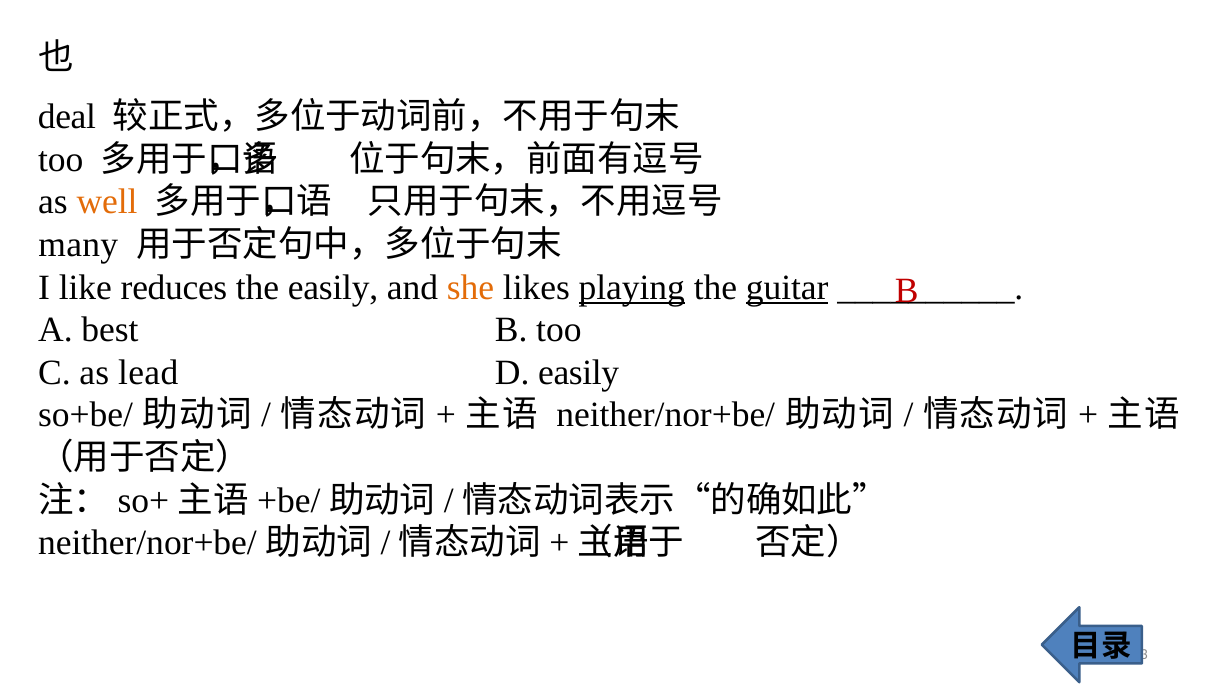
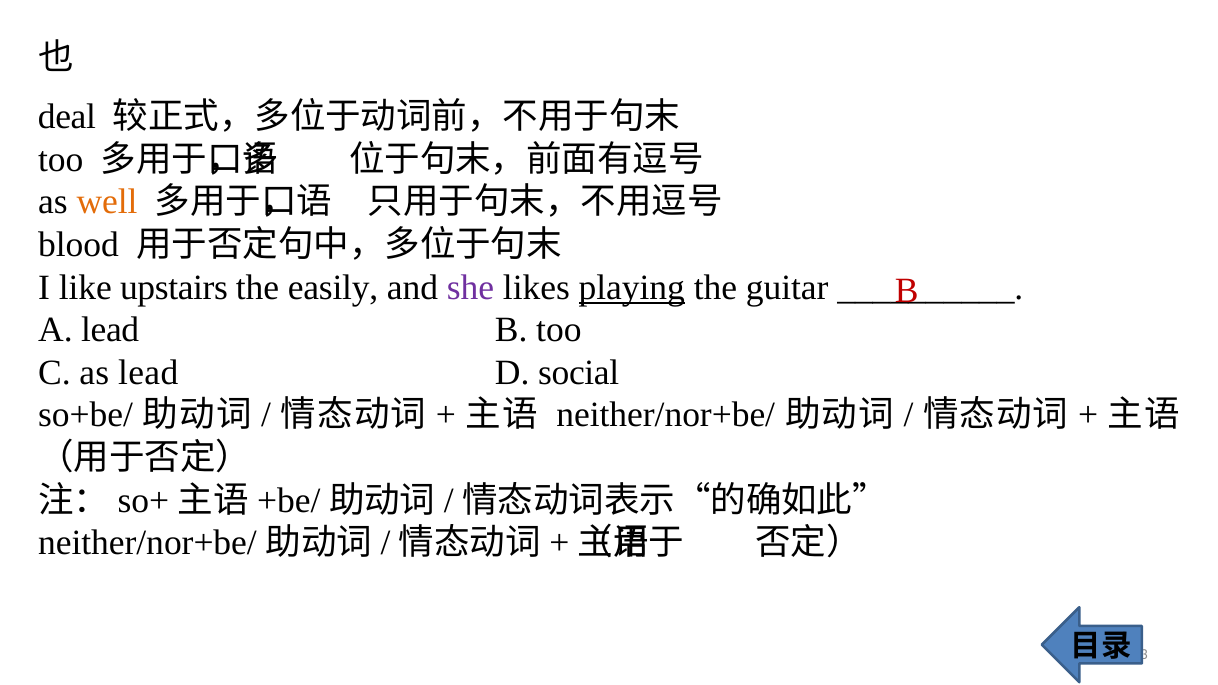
many: many -> blood (78, 245)
reduces: reduces -> upstairs (174, 287)
she colour: orange -> purple (470, 287)
guitar underline: present -> none (787, 287)
A best: best -> lead (110, 330)
D easily: easily -> social (579, 373)
